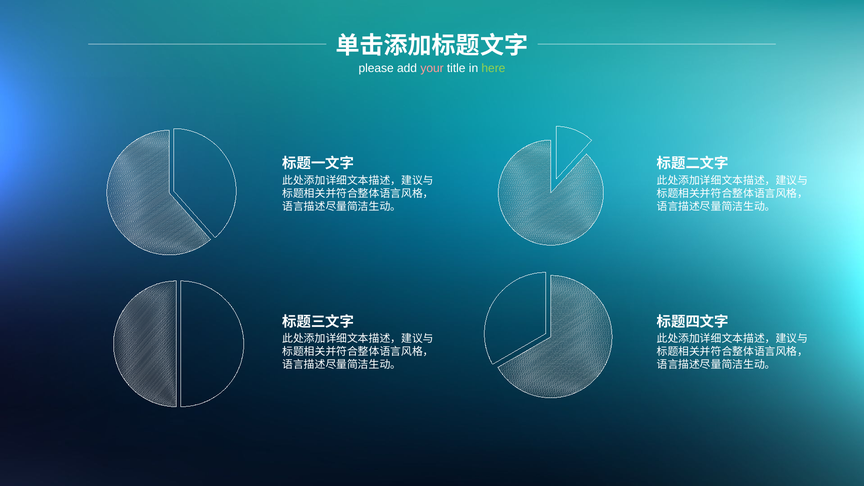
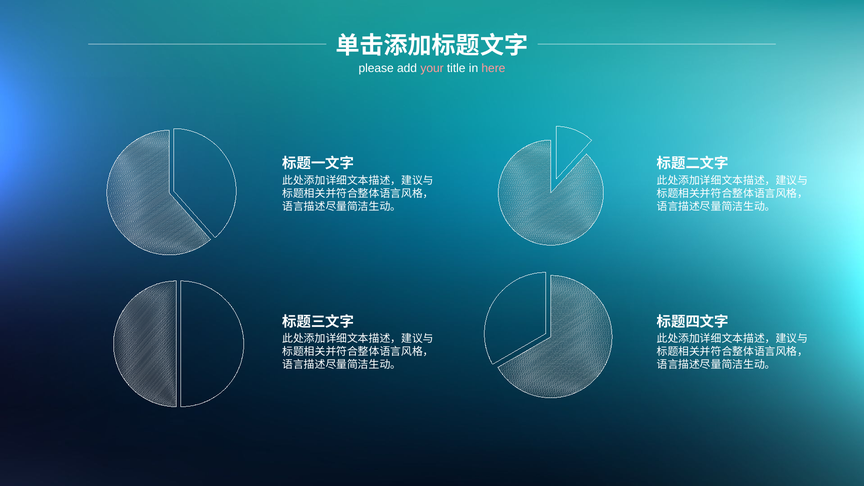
here colour: light green -> pink (493, 69)
